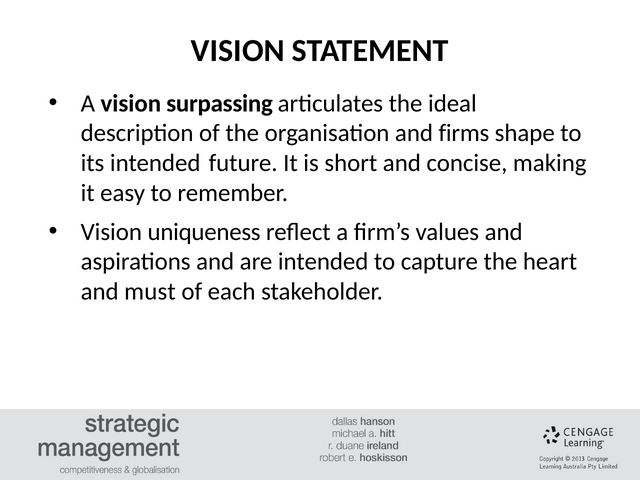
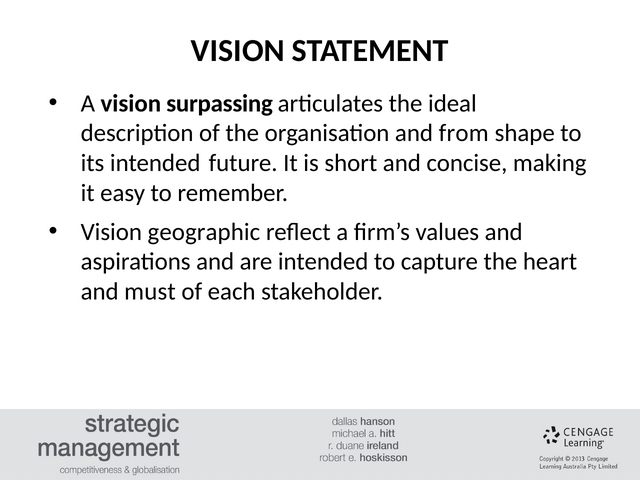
firms: firms -> from (464, 133)
uniqueness: uniqueness -> geographic (204, 232)
